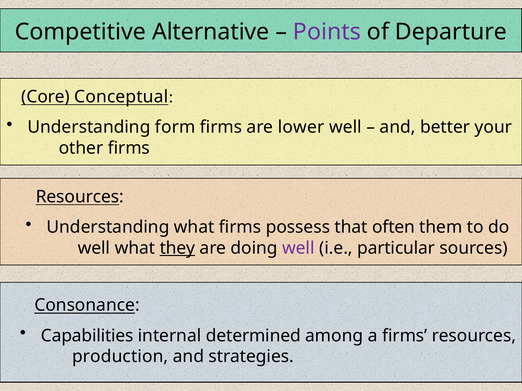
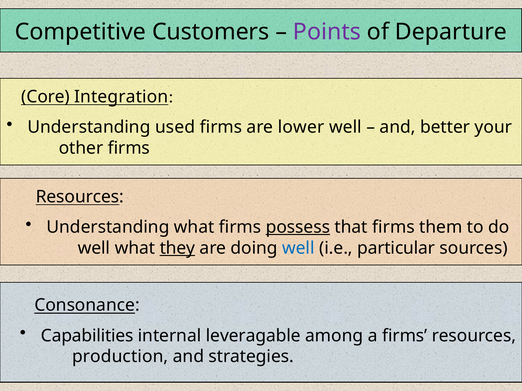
Alternative: Alternative -> Customers (211, 32)
Conceptual: Conceptual -> Integration (121, 97)
form: form -> used (175, 127)
possess underline: none -> present (298, 227)
that often: often -> firms (393, 227)
well colour: purple -> blue (298, 248)
determined: determined -> leveragable (253, 336)
